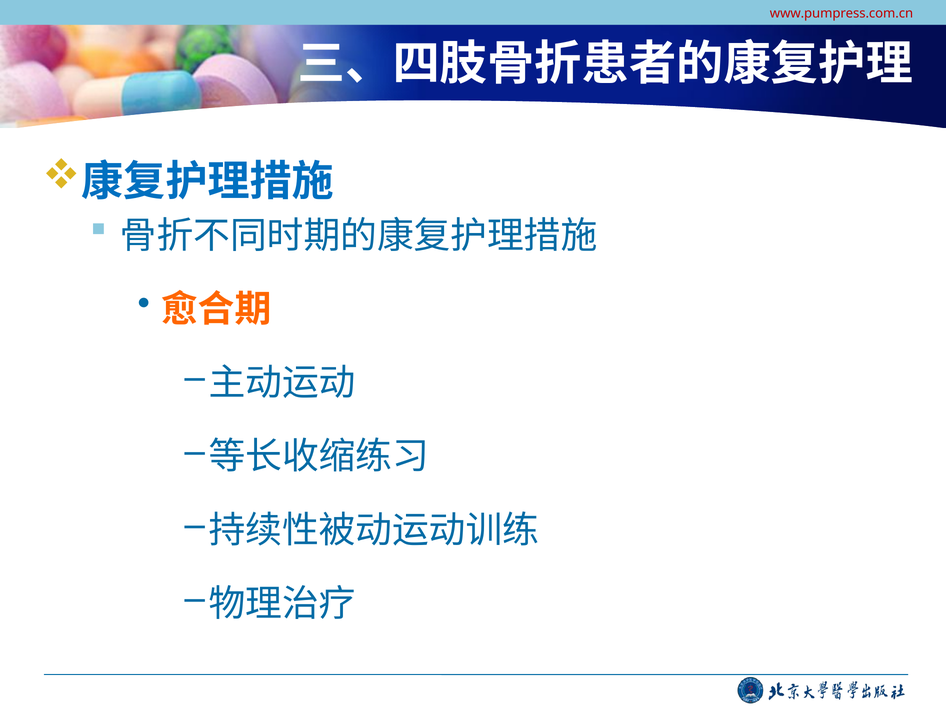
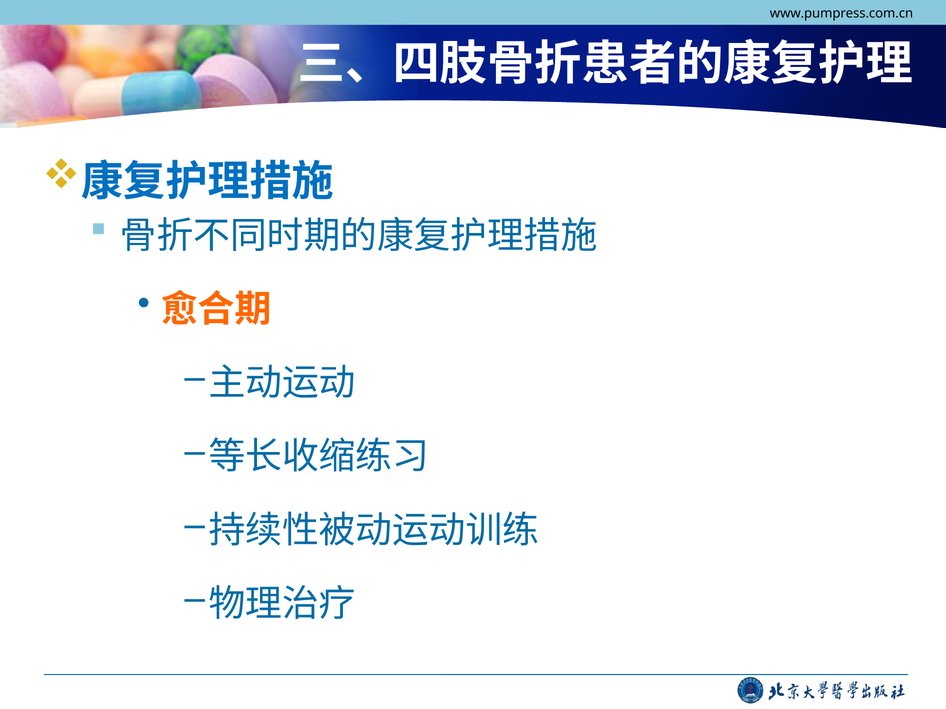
www.pumpress.com.cn colour: red -> black (842, 14)
